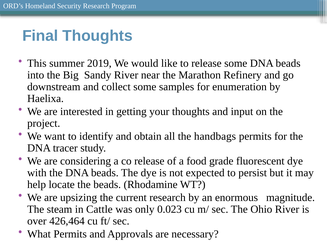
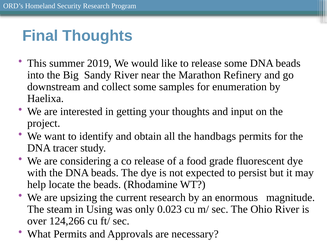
Cattle: Cattle -> Using (99, 210)
426,464: 426,464 -> 124,266 (67, 221)
